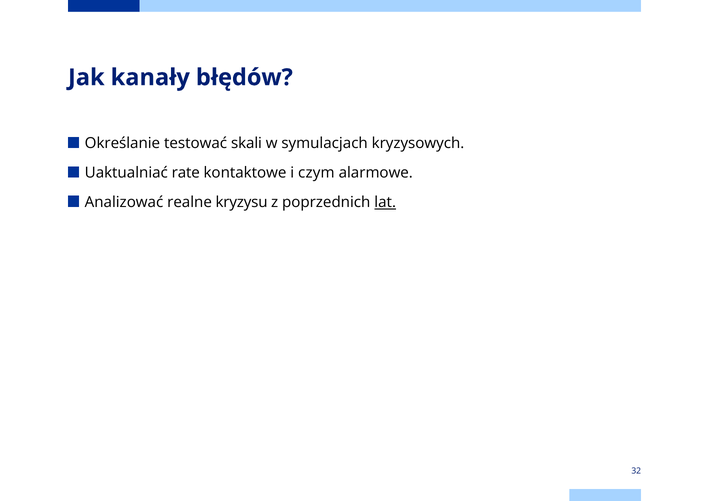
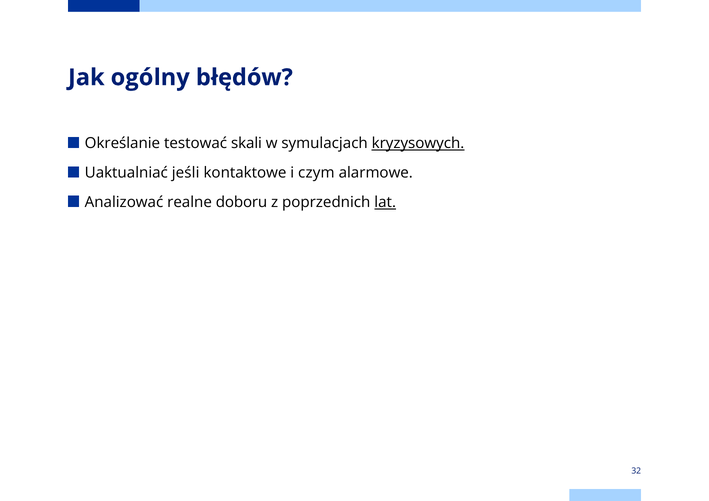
kanały: kanały -> ogólny (150, 77)
kryzysowych underline: none -> present (418, 143)
rate: rate -> jeśli (186, 173)
kryzysu: kryzysu -> doboru (242, 203)
